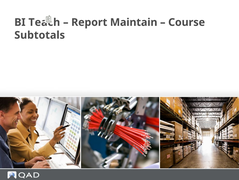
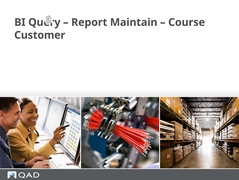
Teach: Teach -> Query (44, 22)
Subtotals: Subtotals -> Customer (40, 35)
